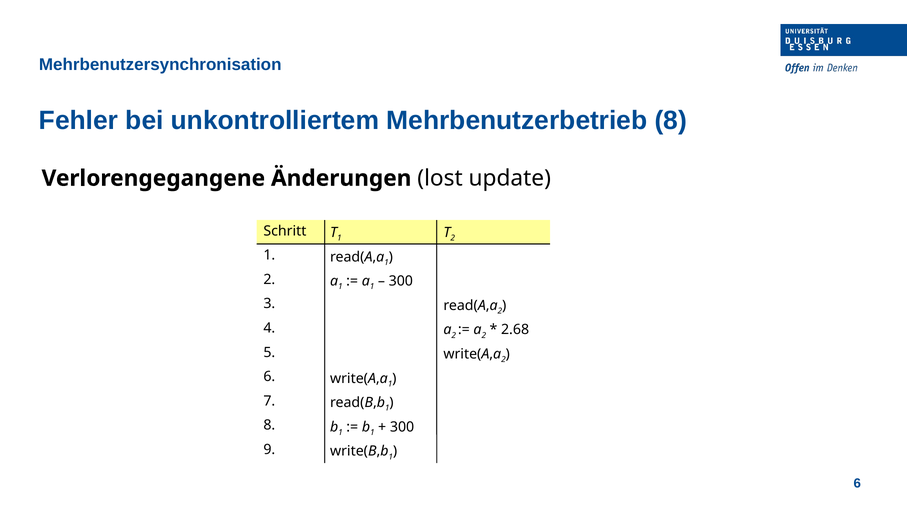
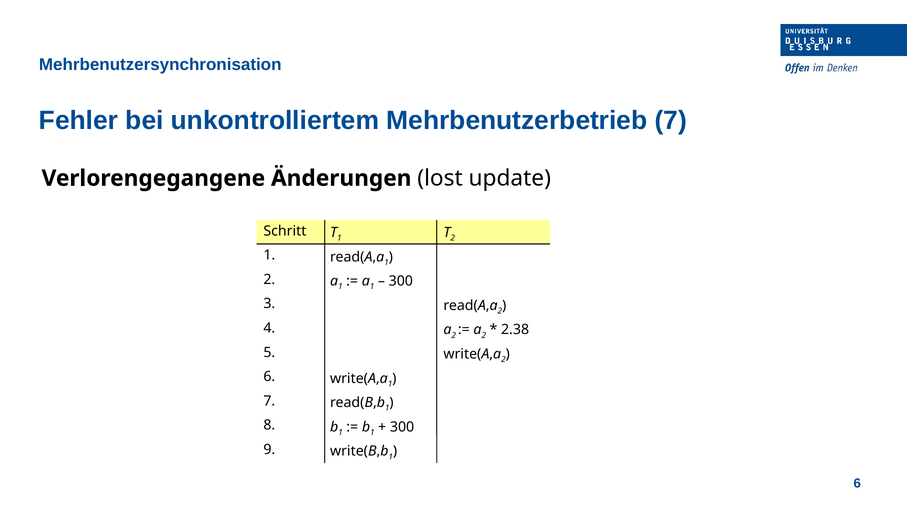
Mehrbenutzerbetrieb 8: 8 -> 7 (671, 120)
2.68: 2.68 -> 2.38 (515, 330)
